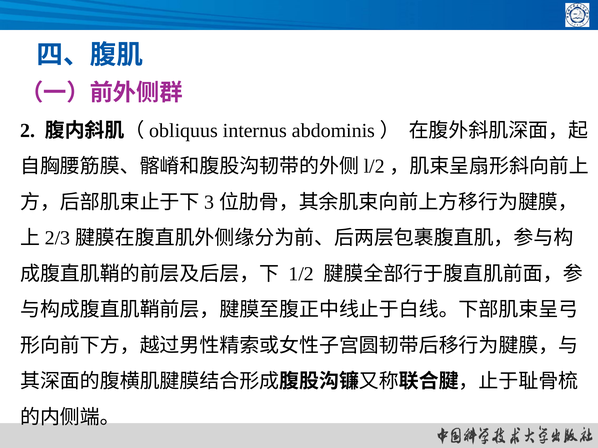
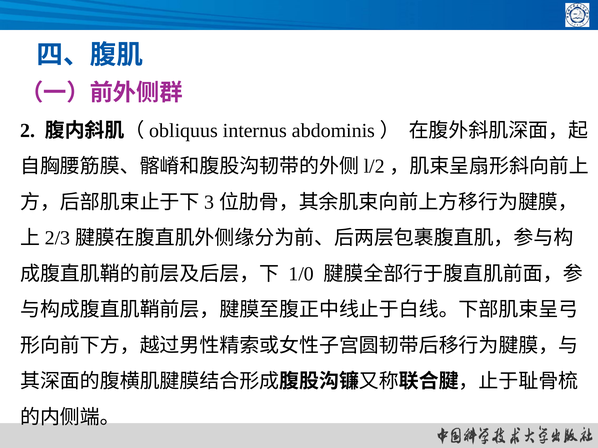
1/2: 1/2 -> 1/0 (301, 274)
